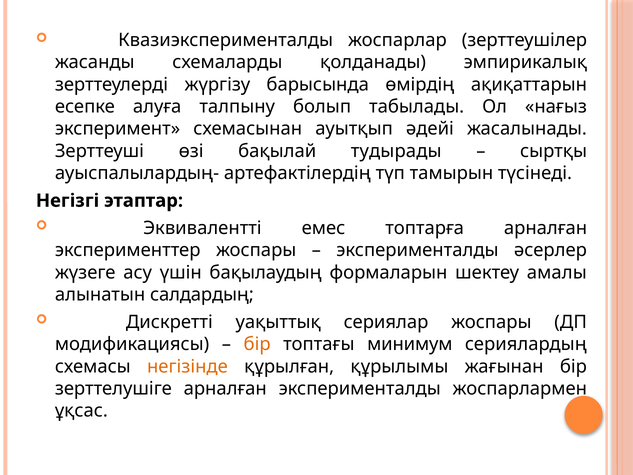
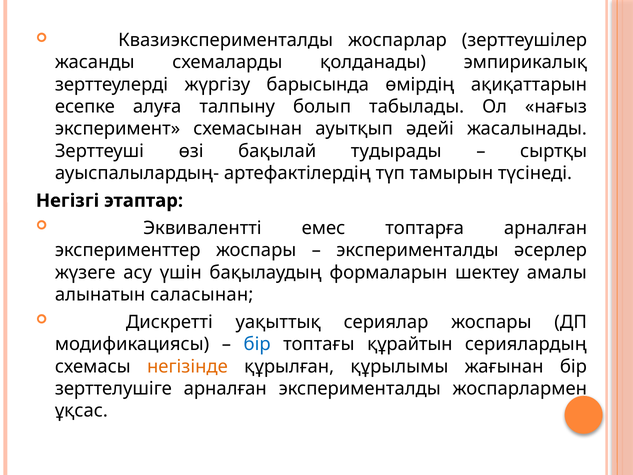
салдардың: салдардың -> саласынан (202, 294)
бір colour: orange -> blue (257, 344)
минимум: минимум -> құрайтын (410, 344)
